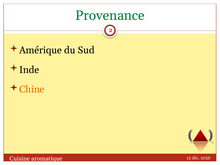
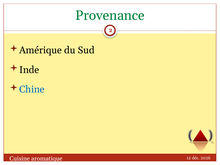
Chine colour: orange -> blue (32, 89)
